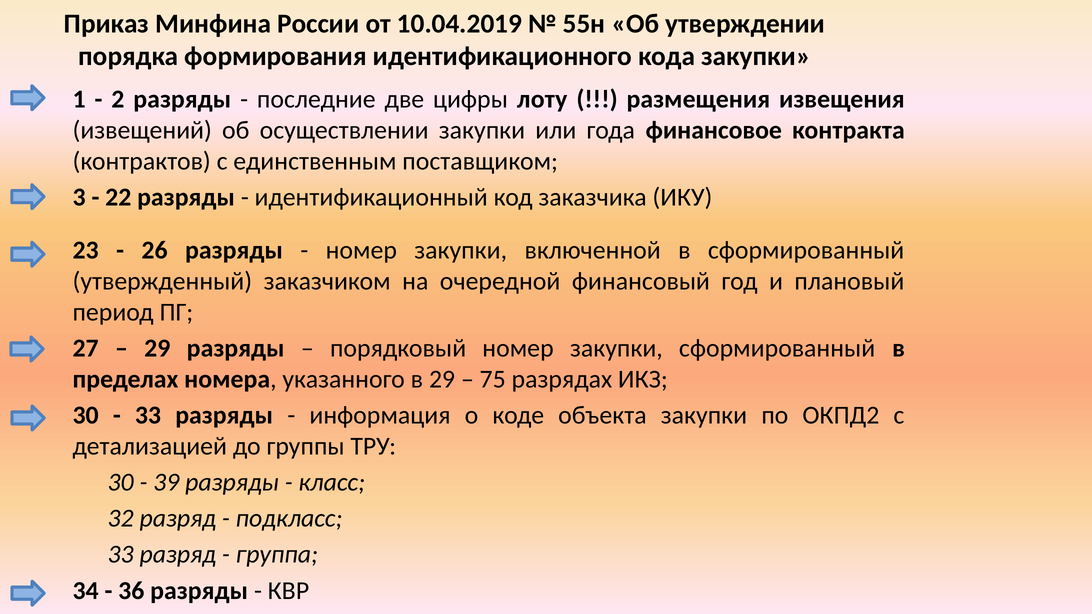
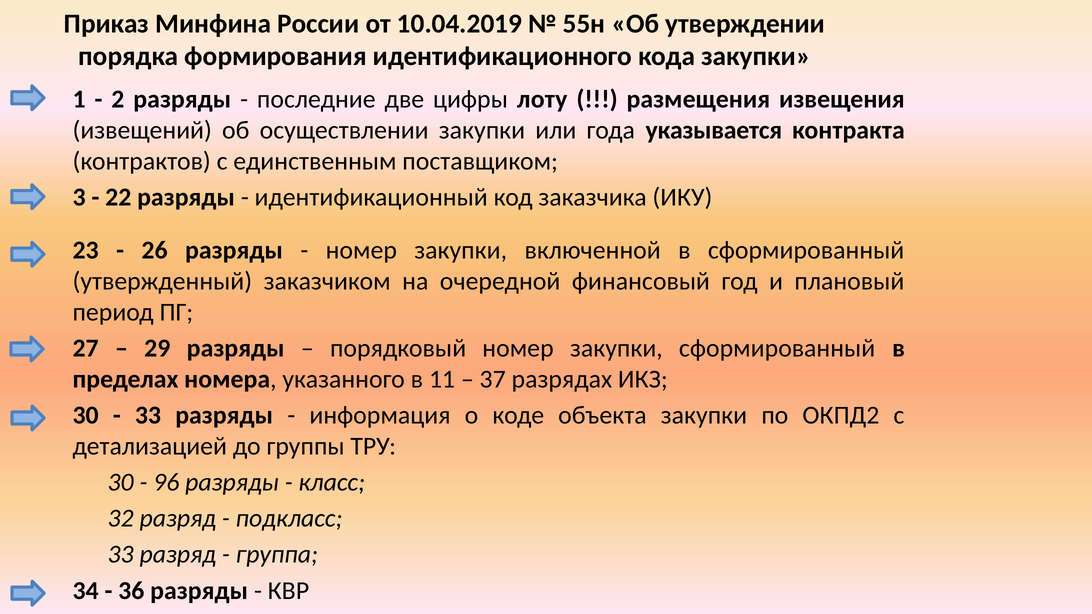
финансовое: финансовое -> указывается (714, 130)
в 29: 29 -> 11 (442, 379)
75: 75 -> 37 (493, 379)
39: 39 -> 96 (166, 482)
